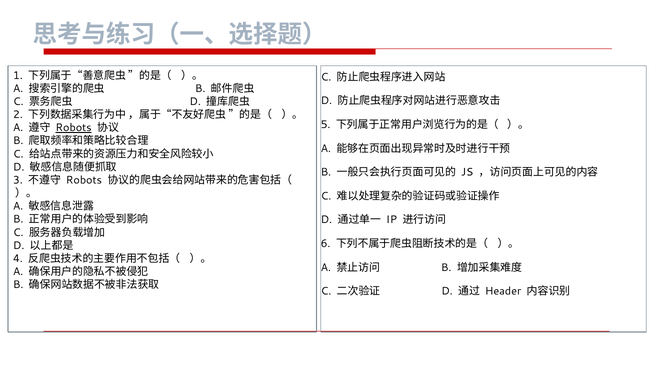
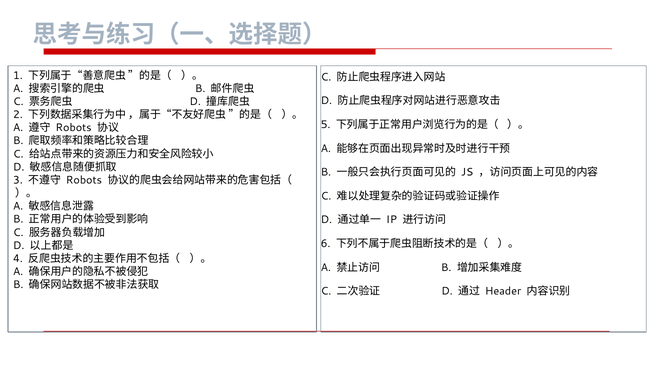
Robots underline: present -> none (74, 128)
